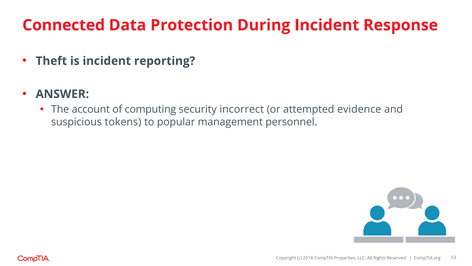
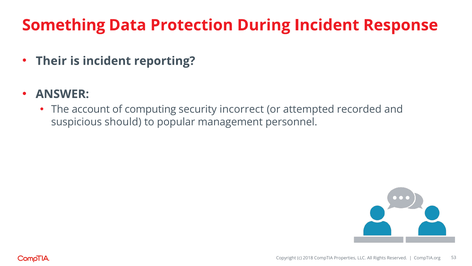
Connected: Connected -> Something (64, 25)
Theft: Theft -> Their (51, 61)
evidence: evidence -> recorded (359, 109)
tokens: tokens -> should (123, 122)
